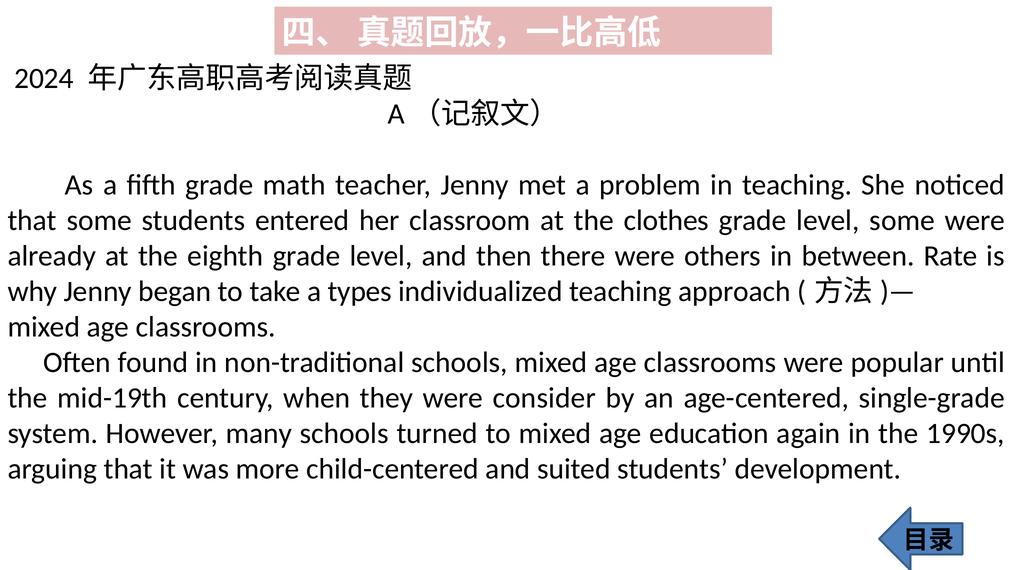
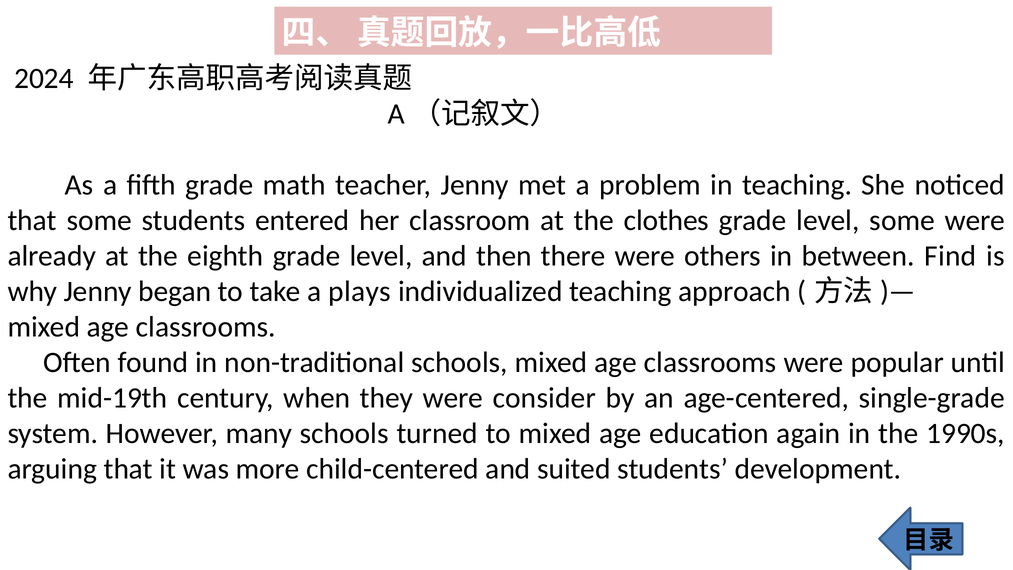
Rate: Rate -> Find (950, 256)
types: types -> plays (360, 291)
